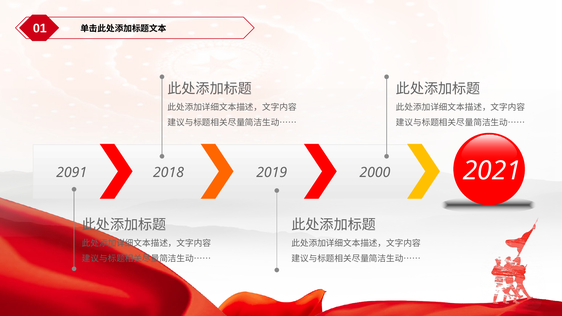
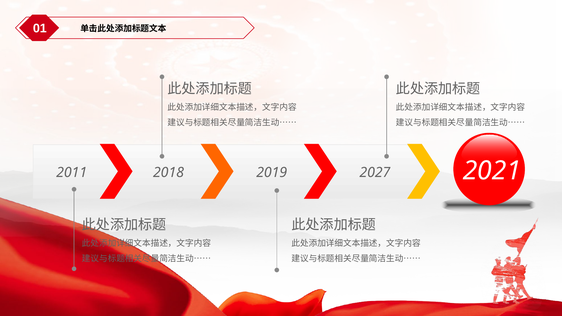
2091: 2091 -> 2011 (72, 173)
2000: 2000 -> 2027 (375, 173)
